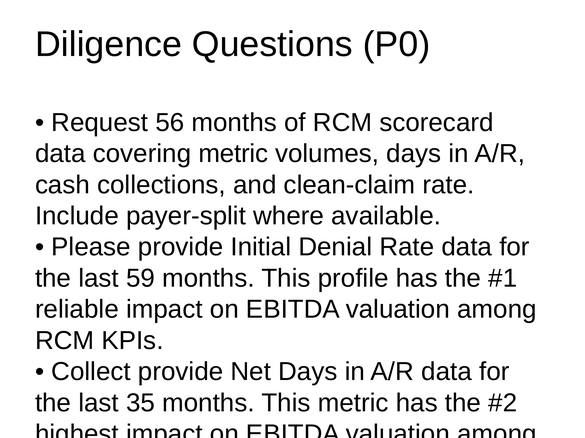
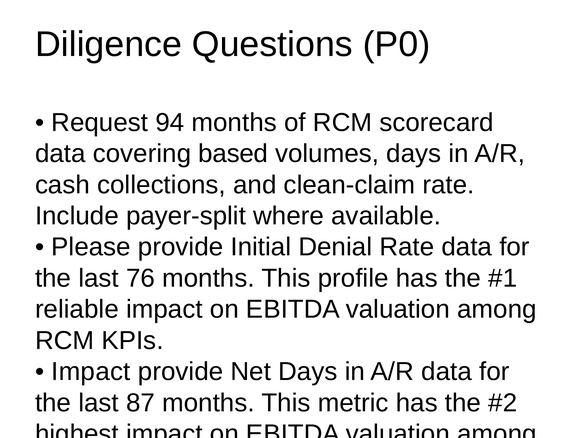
56: 56 -> 94 (170, 123)
covering metric: metric -> based (233, 154)
59: 59 -> 76 (140, 279)
Collect: Collect -> Impact (91, 372)
35: 35 -> 87 (140, 404)
